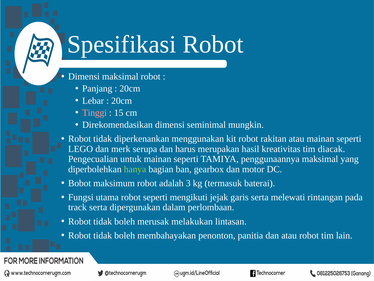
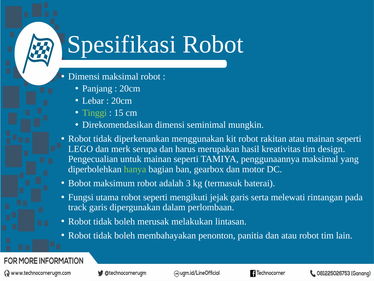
Tinggi colour: pink -> light green (95, 113)
diacak: diacak -> design (331, 149)
track serta: serta -> garis (98, 207)
